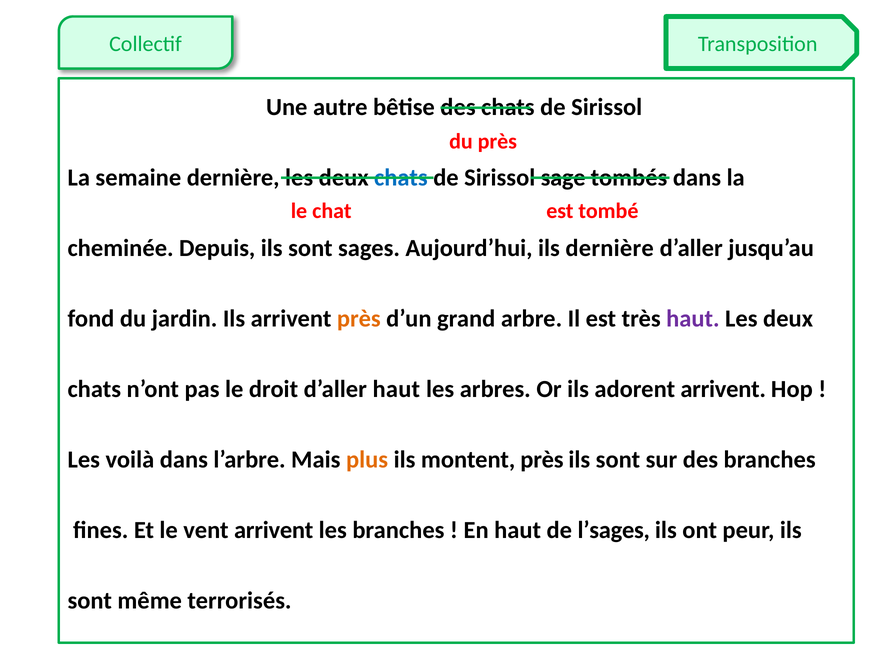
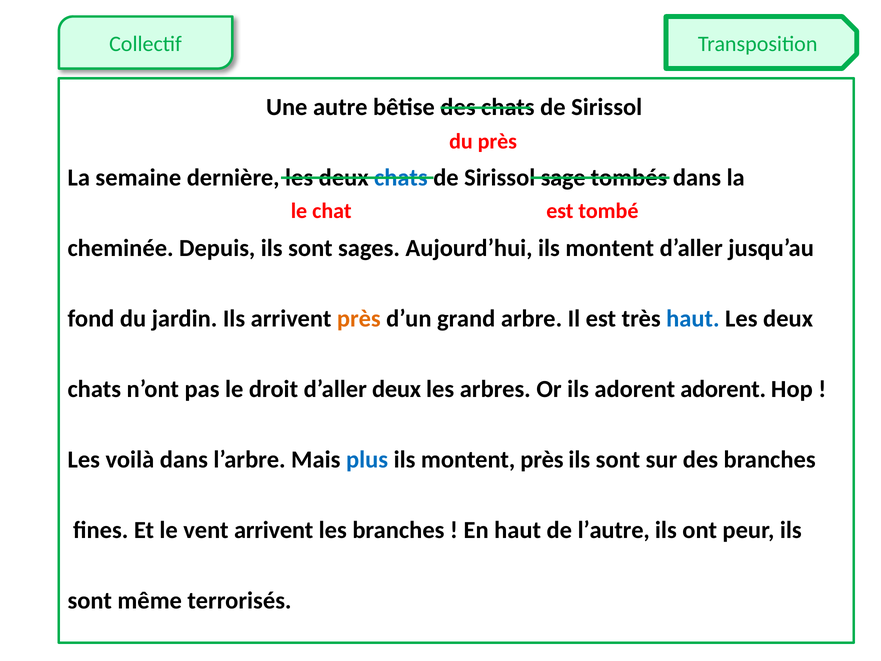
Aujourd’hui ils dernière: dernière -> montent (610, 248)
haut colour: purple -> blue (693, 319)
d’aller haut: haut -> deux (397, 389)
adorent arrivent: arrivent -> adorent (723, 389)
plus colour: orange -> blue (367, 460)
l’sages: l’sages -> l’autre (614, 530)
